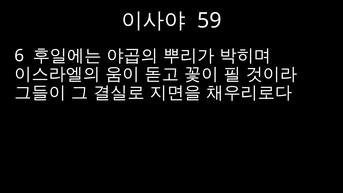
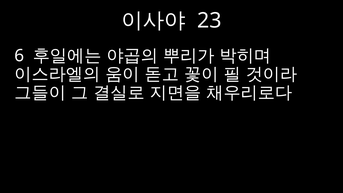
59: 59 -> 23 (209, 21)
